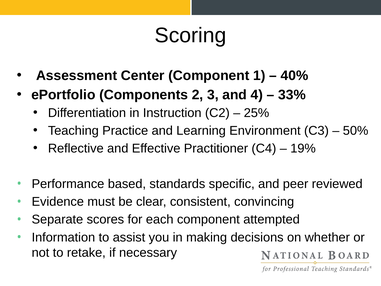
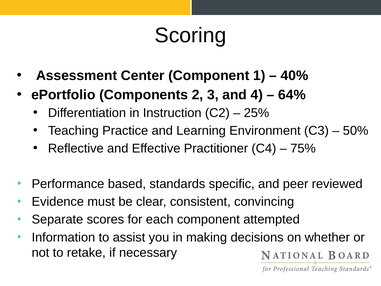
33%: 33% -> 64% (292, 95)
19%: 19% -> 75% (303, 148)
